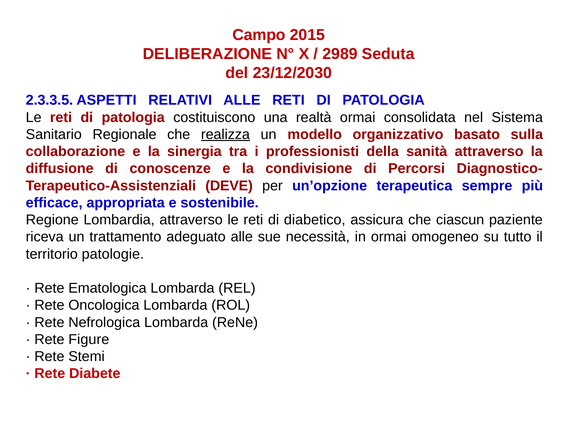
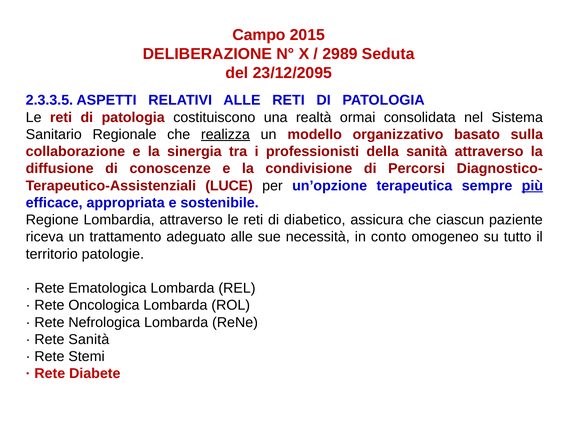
23/12/2030: 23/12/2030 -> 23/12/2095 (292, 73)
DEVE: DEVE -> LUCE (229, 186)
più underline: none -> present (532, 186)
in ormai: ormai -> conto (389, 237)
Rete Figure: Figure -> Sanità (89, 339)
